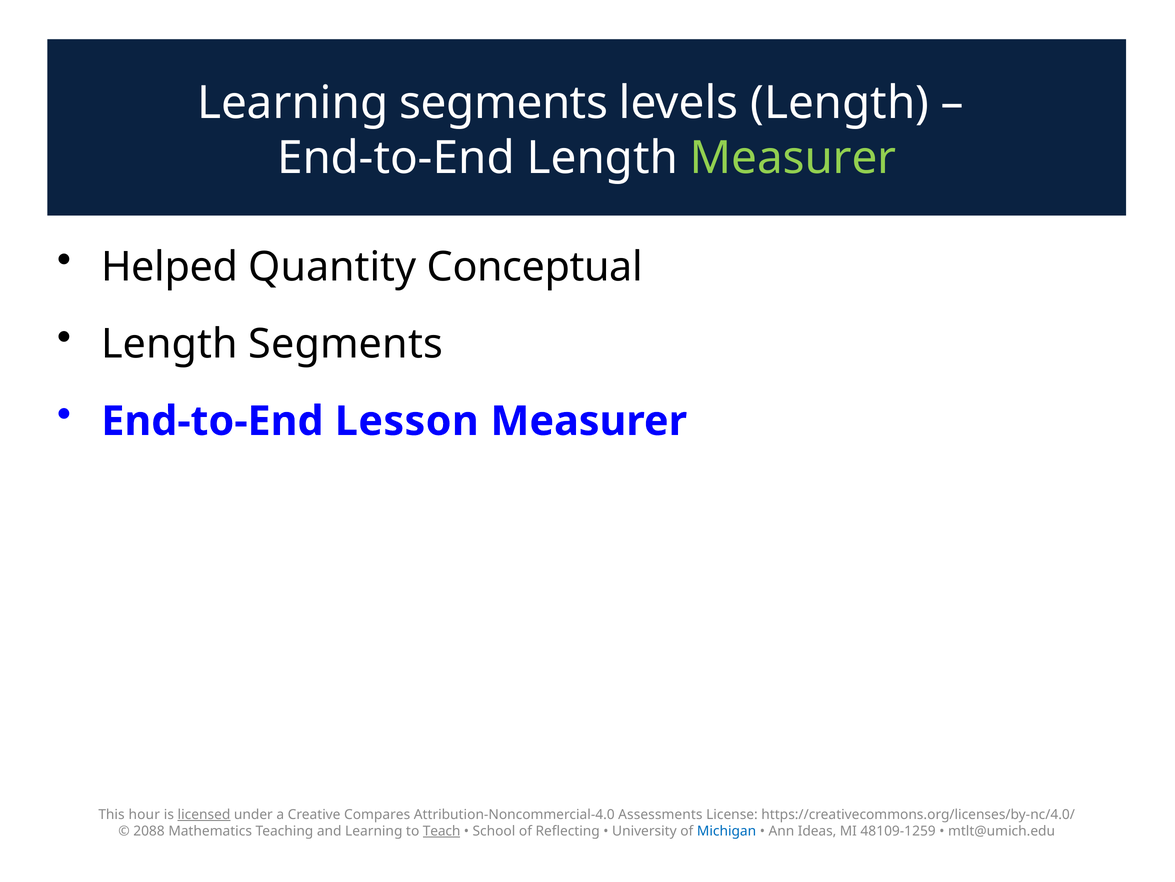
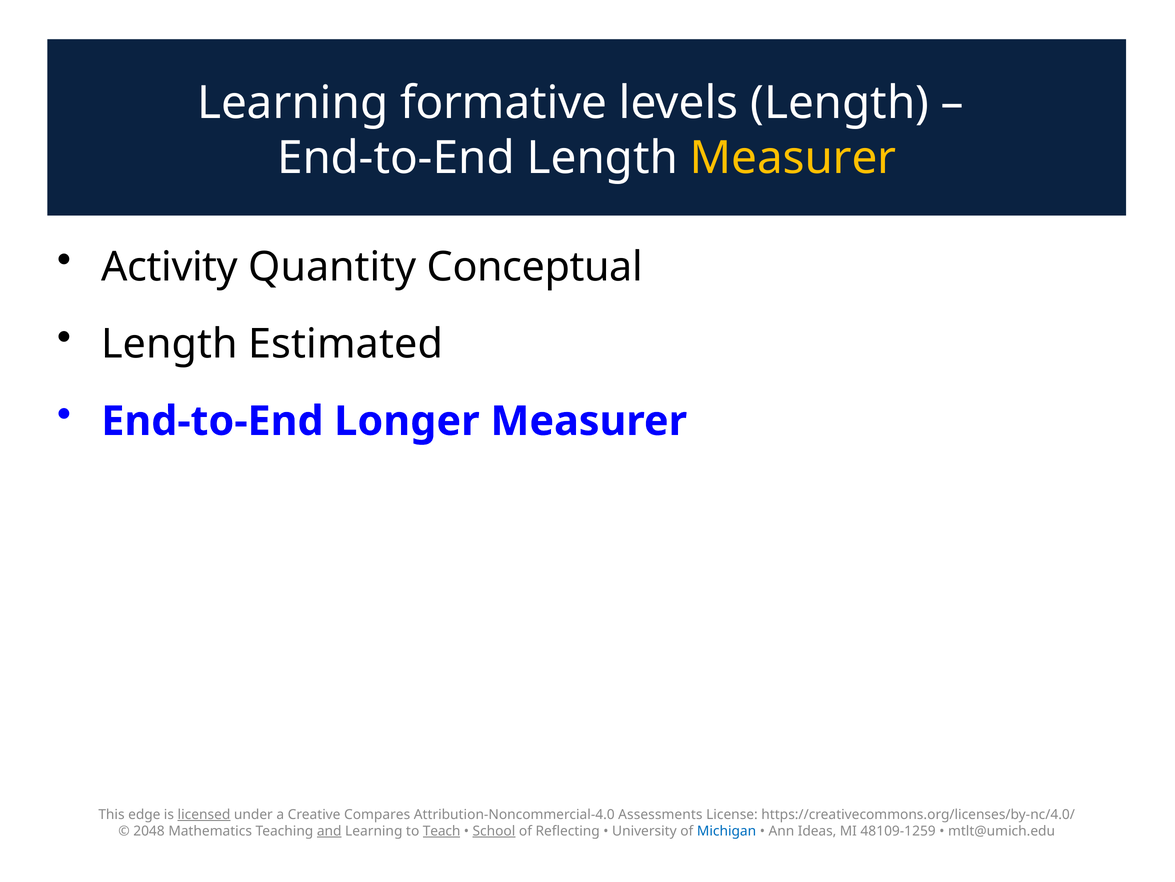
Learning segments: segments -> formative (504, 103)
Measurer colour: light green -> yellow (793, 158)
Helped: Helped -> Activity (170, 267)
Length Segments: Segments -> Estimated (346, 344)
Lesson: Lesson -> Longer (407, 421)
hour: hour -> edge (144, 814)
2088: 2088 -> 2048 (149, 831)
and underline: none -> present (329, 831)
School underline: none -> present (494, 831)
